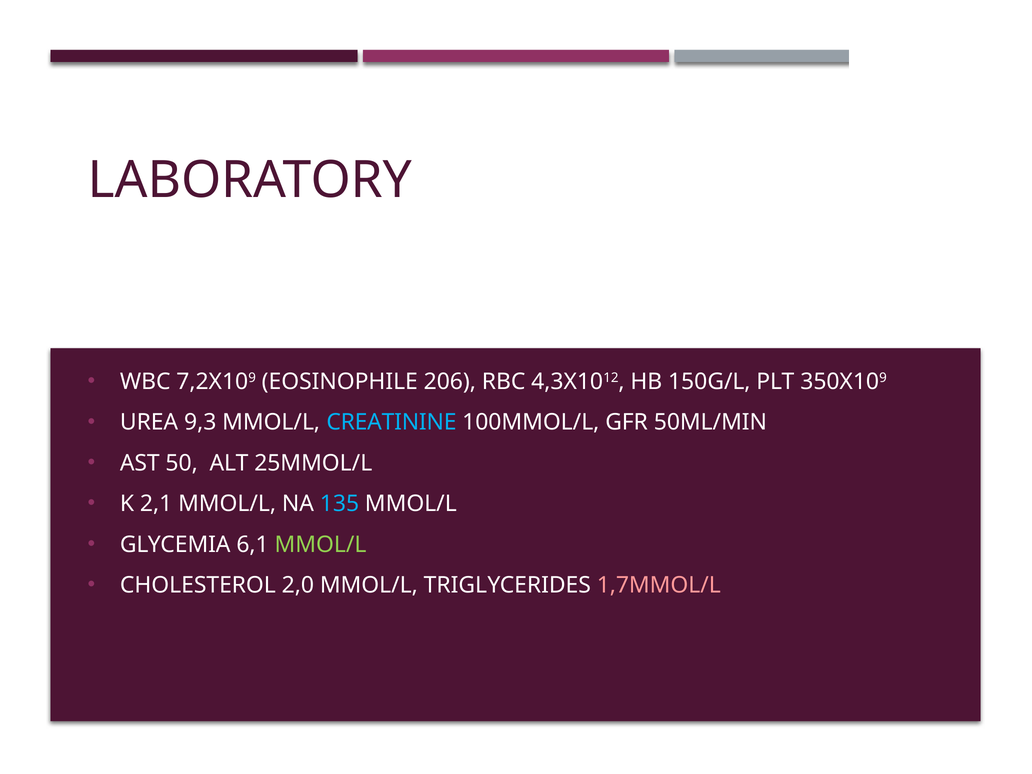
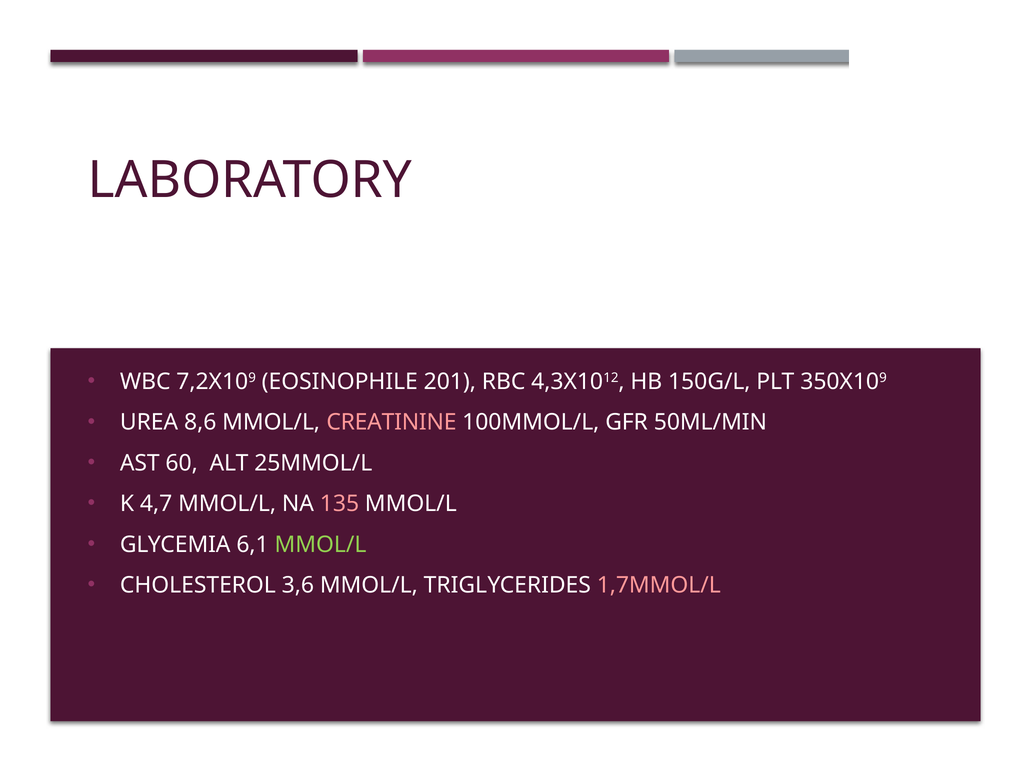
206: 206 -> 201 (450, 382)
9,3: 9,3 -> 8,6 (200, 422)
CREATININE colour: light blue -> pink (391, 422)
50: 50 -> 60 (182, 463)
2,1: 2,1 -> 4,7 (156, 504)
135 colour: light blue -> pink (339, 504)
2,0: 2,0 -> 3,6 (298, 585)
